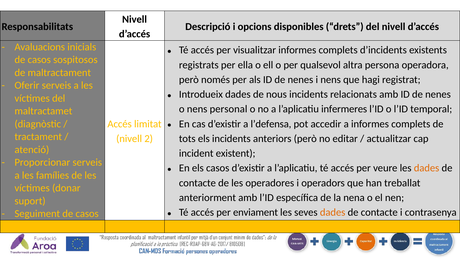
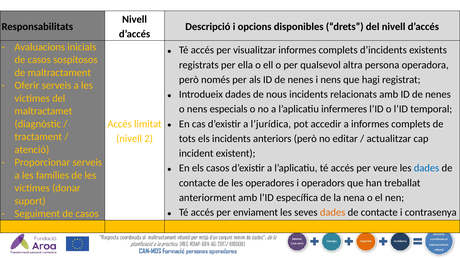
personal: personal -> especials (229, 109)
l’defensa: l’defensa -> l’jurídica (271, 124)
dades colour: orange -> blue (427, 168)
